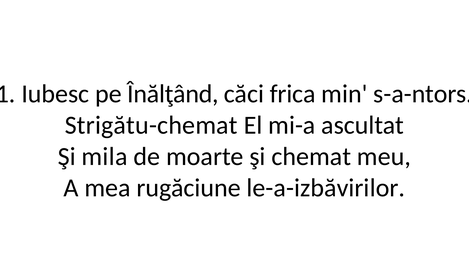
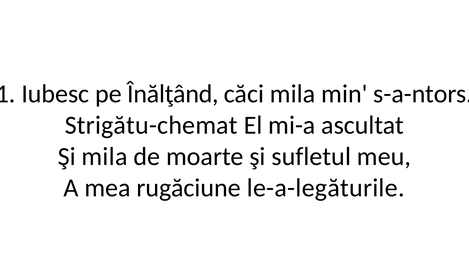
căci frica: frica -> mila (293, 94)
chemat: chemat -> sufletul (311, 156)
le-a-izbăvirilor: le-a-izbăvirilor -> le-a-legăturile (326, 188)
